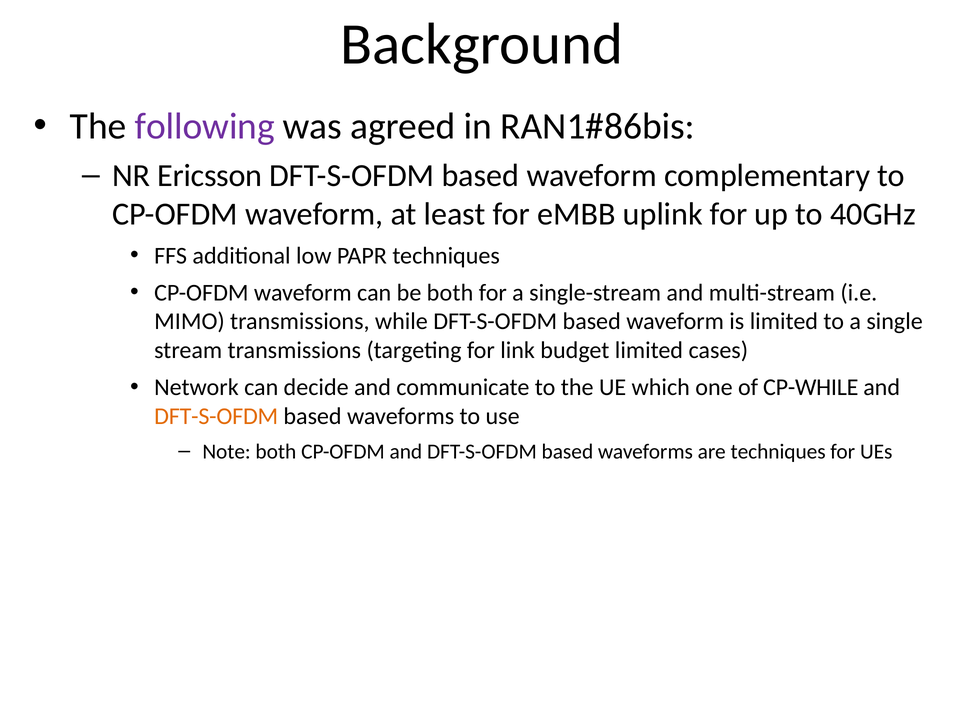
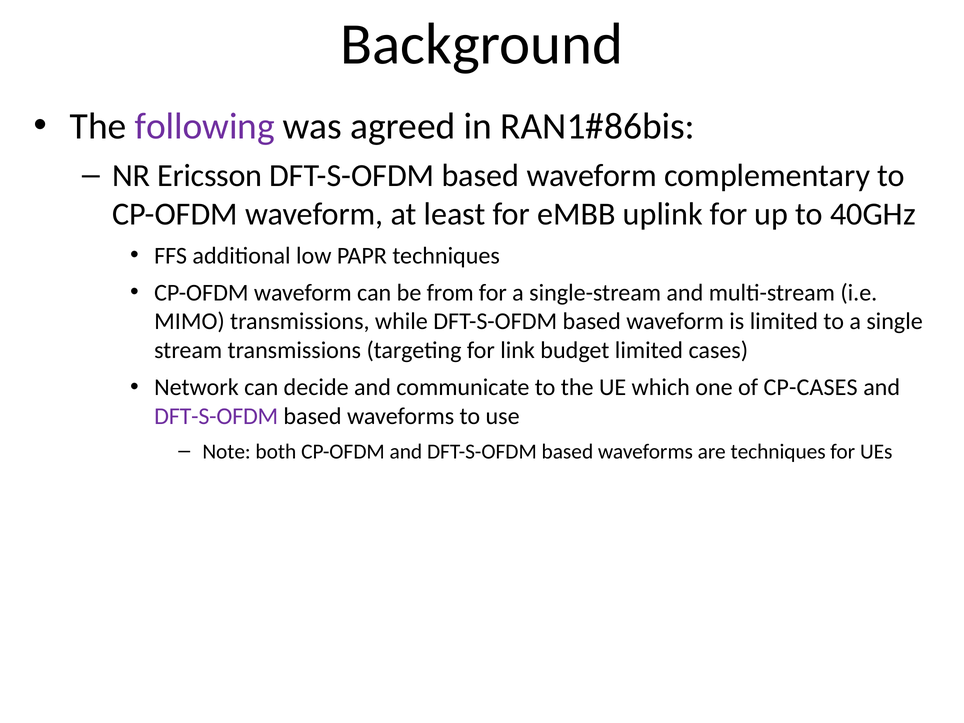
be both: both -> from (450, 293)
CP-WHILE: CP-WHILE -> CP-CASES (811, 387)
DFT-S-OFDM colour: orange -> purple (216, 416)
